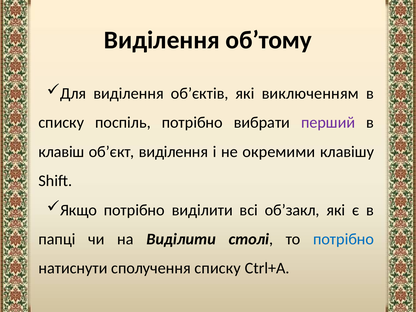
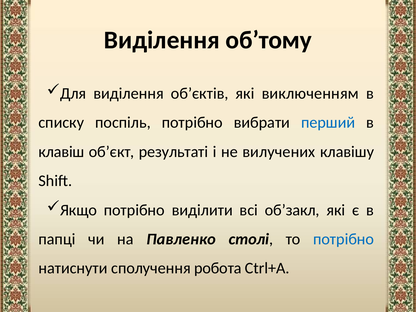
перший colour: purple -> blue (328, 123)
об’єкт виділення: виділення -> результаті (174, 152)
окремими: окремими -> вилучених (279, 152)
на Виділити: Виділити -> Павленко (181, 239)
сполучення списку: списку -> робота (218, 268)
